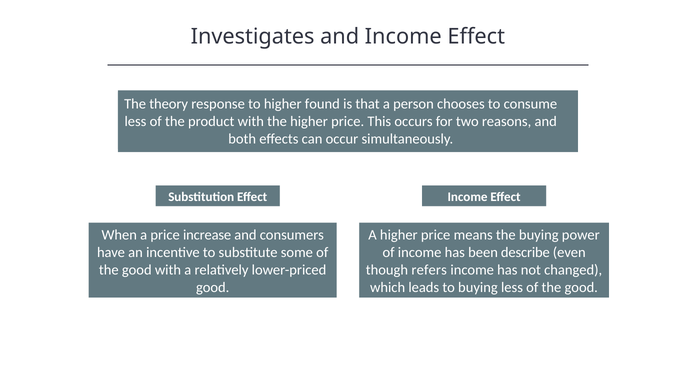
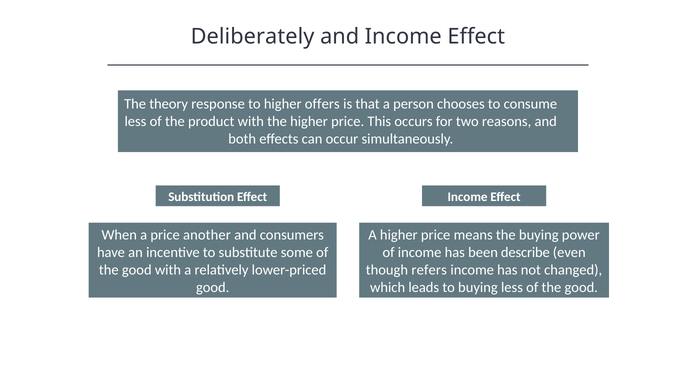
Investigates: Investigates -> Deliberately (253, 36)
found: found -> offers (322, 104)
increase: increase -> another (207, 235)
